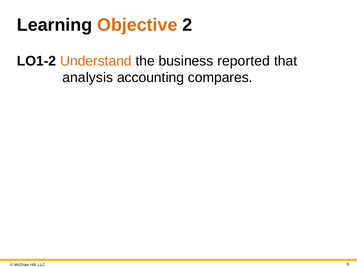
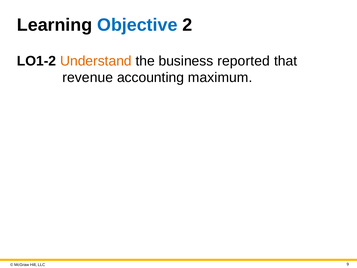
Objective colour: orange -> blue (137, 25)
analysis: analysis -> revenue (88, 78)
compares: compares -> maximum (220, 78)
